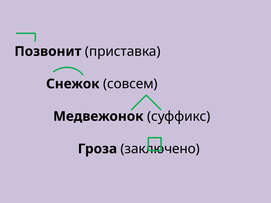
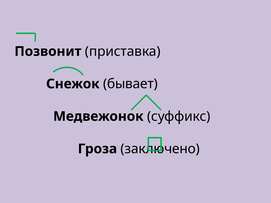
совсем: совсем -> бывает (130, 84)
